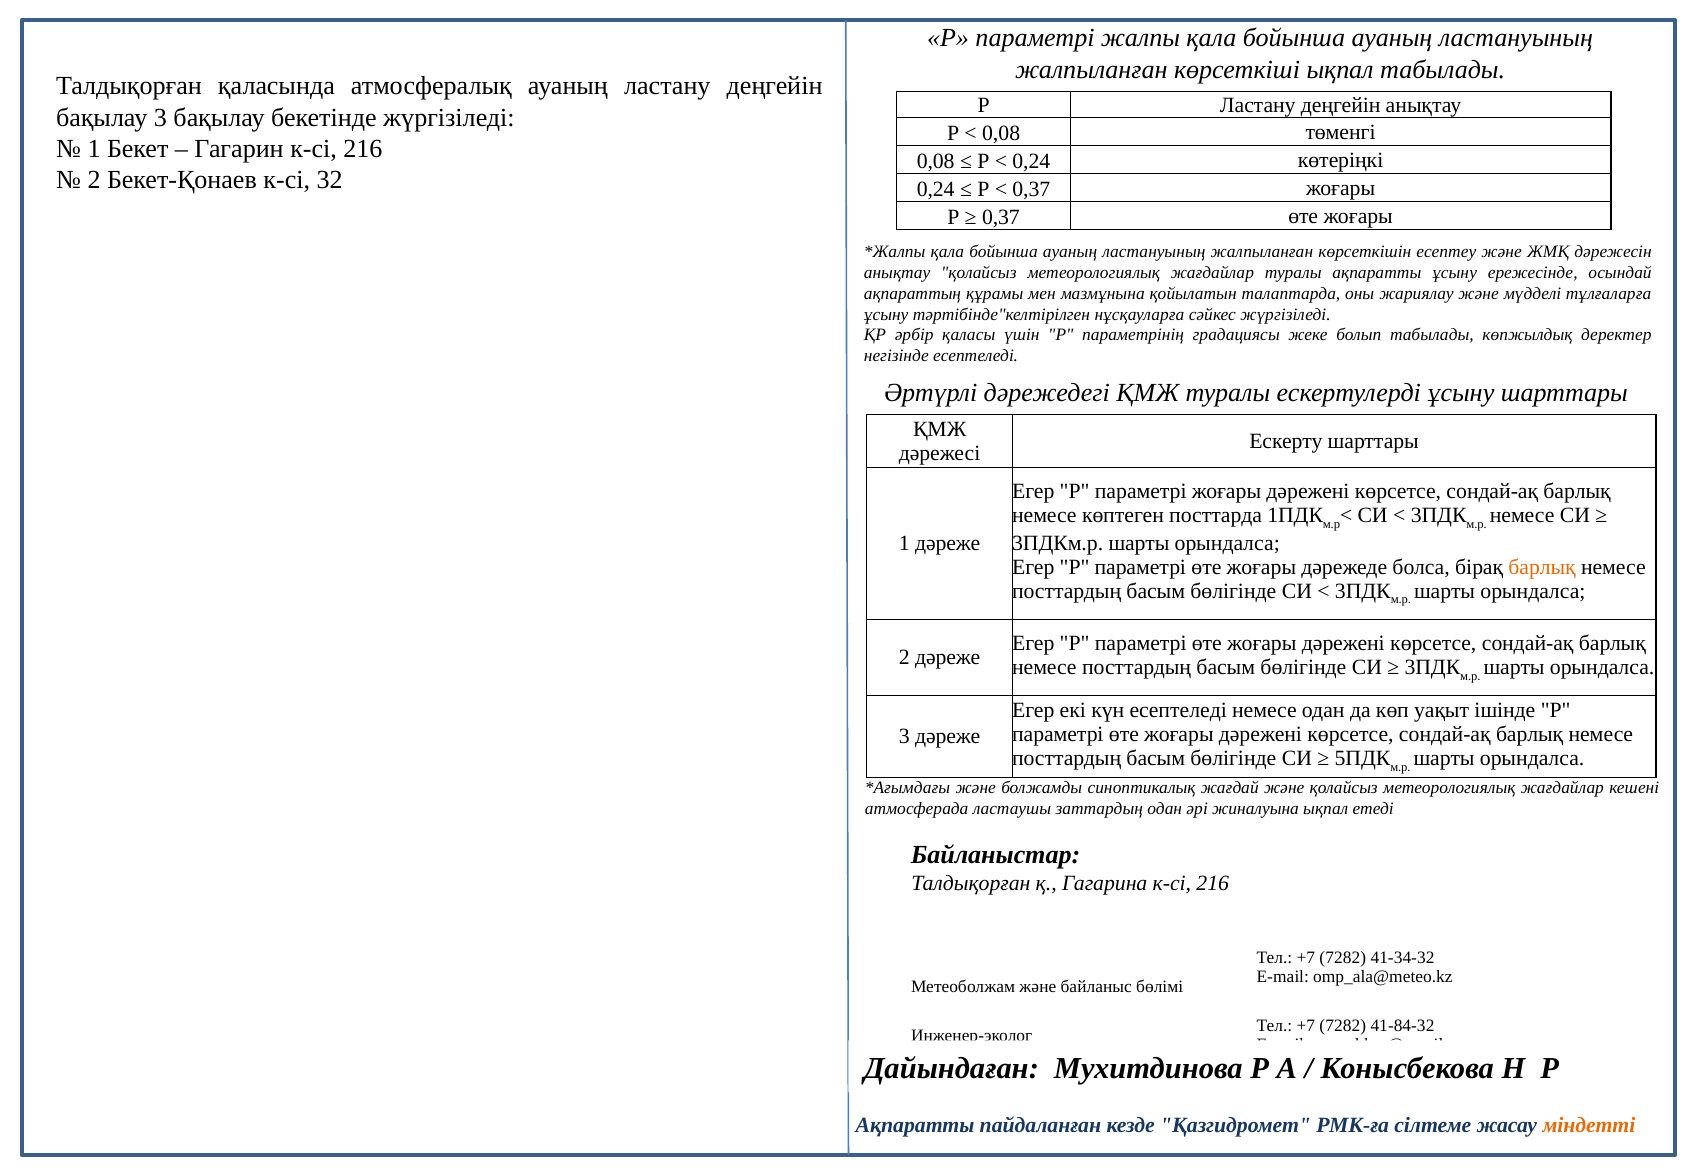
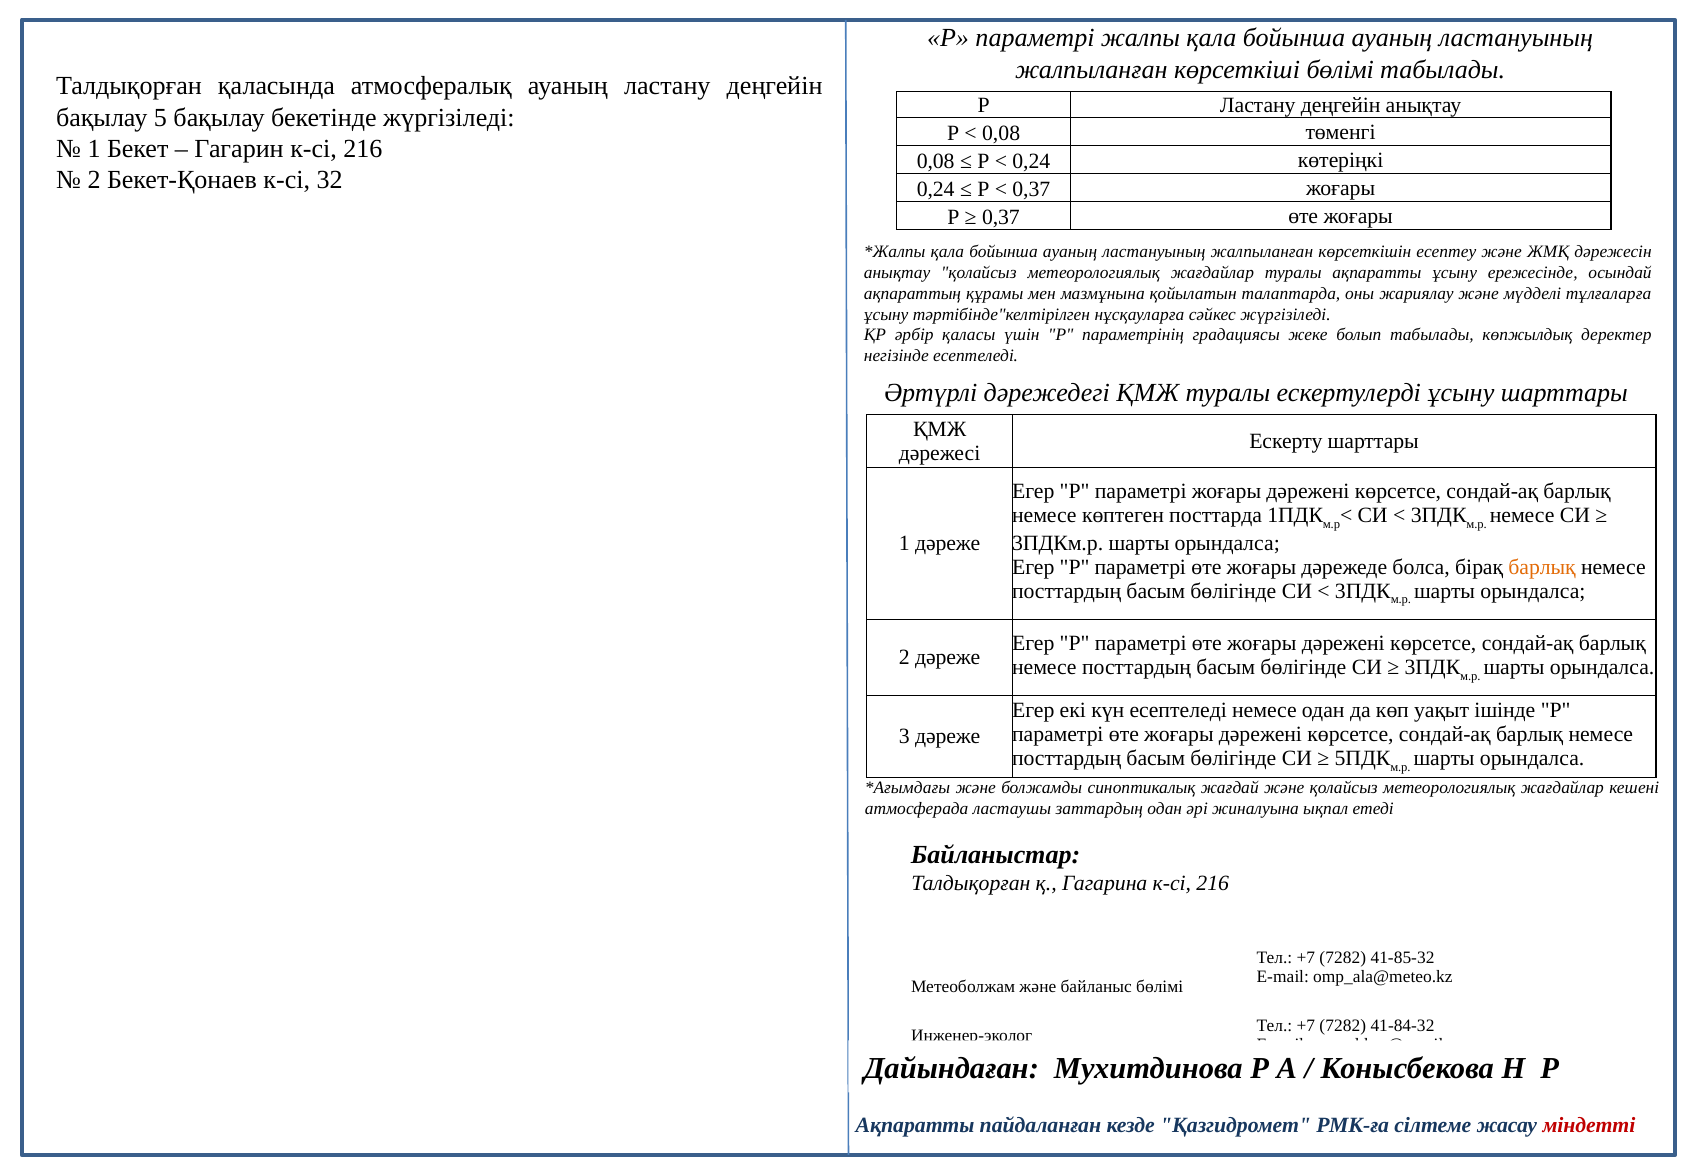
көрсеткіші ықпал: ықпал -> бөлімі (1340, 70)
бақылау 3: 3 -> 5 (160, 118)
41-34-32: 41-34-32 -> 41-85-32 (1403, 958)
міндетті colour: orange -> red (1589, 1126)
